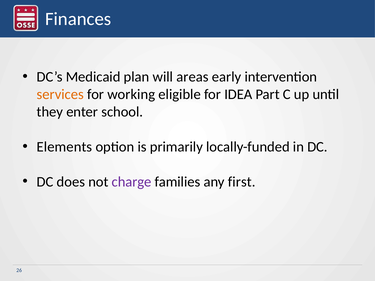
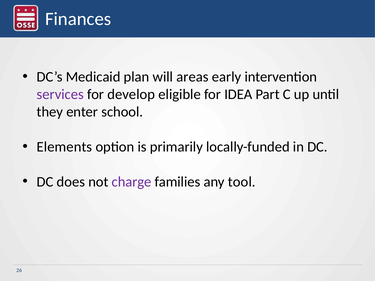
services colour: orange -> purple (60, 94)
working: working -> develop (131, 94)
first: first -> tool (242, 182)
